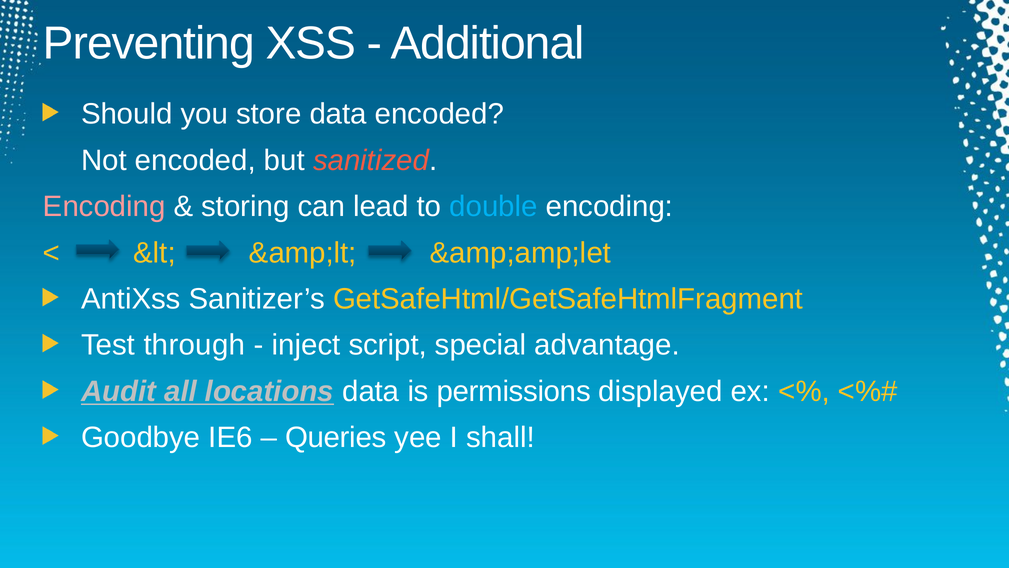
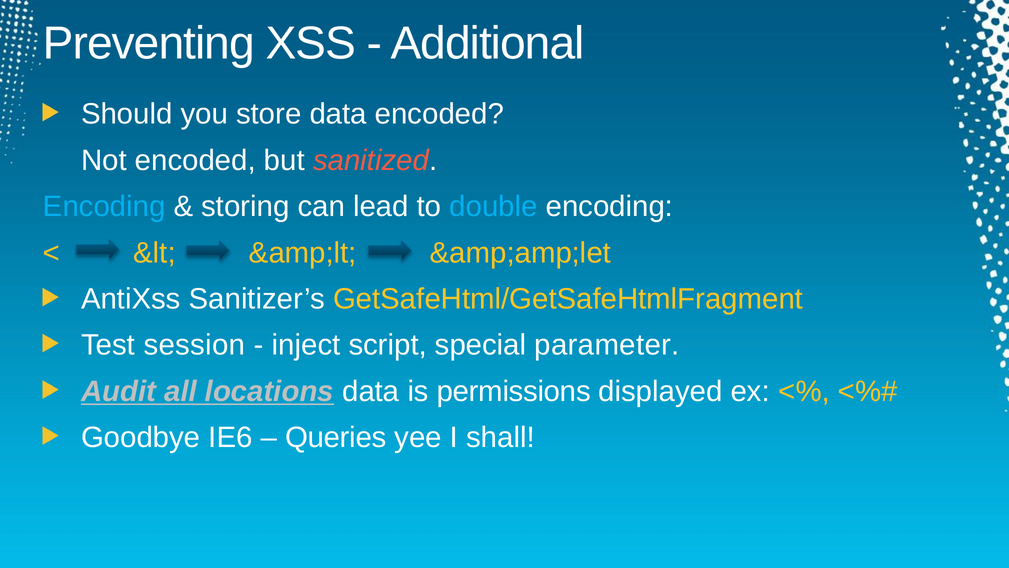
Encoding colour: pink -> light blue (104, 206)
through: through -> session (194, 345)
advantage: advantage -> parameter (607, 345)
